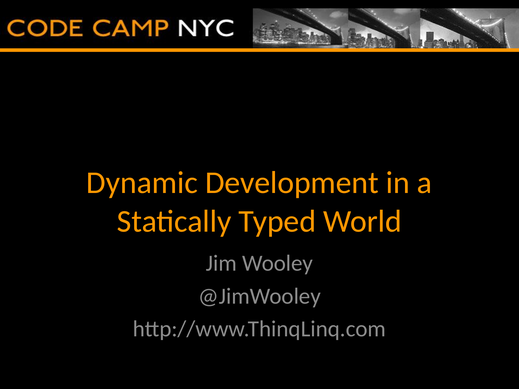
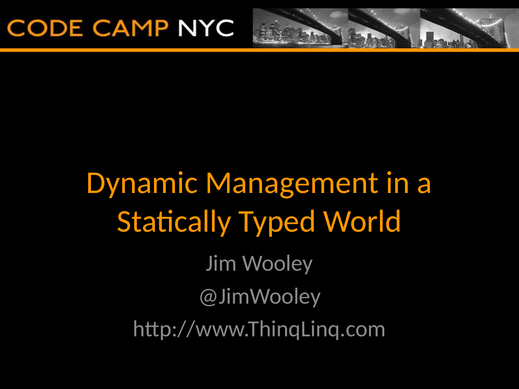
Development: Development -> Management (292, 183)
